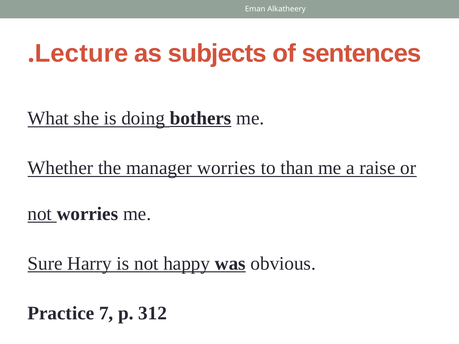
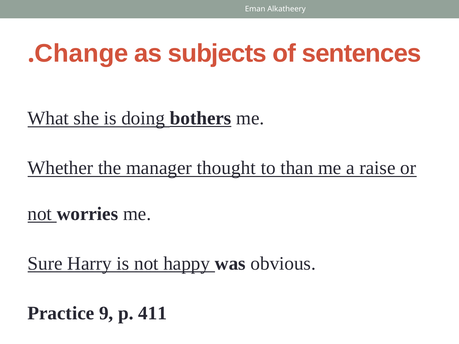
Lecture: Lecture -> Change (82, 53)
manager worries: worries -> thought (226, 168)
was underline: present -> none (230, 264)
7: 7 -> 9 (106, 313)
312: 312 -> 411 (153, 313)
